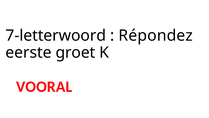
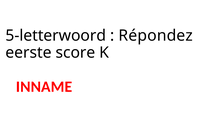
7-letterwoord: 7-letterwoord -> 5-letterwoord (56, 35)
groet: groet -> score (75, 52)
VOORAL: VOORAL -> INNAME (44, 86)
